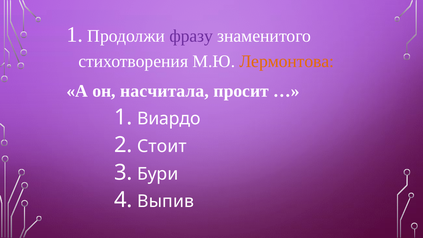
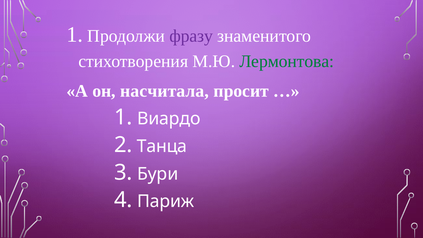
Лермонтова colour: orange -> green (287, 61)
Стоит: Стоит -> Танца (162, 146)
Выпив: Выпив -> Париж (166, 201)
